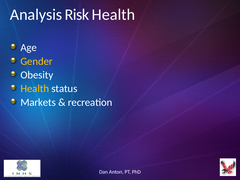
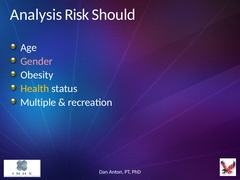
Risk Health: Health -> Should (114, 15)
Gender colour: yellow -> pink (37, 61)
Markets: Markets -> Multiple (38, 102)
